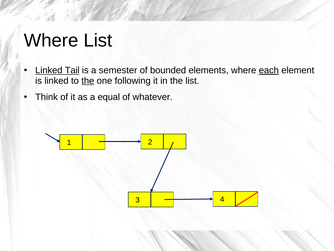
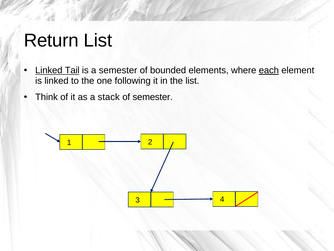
Where: Where -> Return (51, 40)
the underline: present -> none (88, 81)
equal: equal -> stack (109, 97)
of whatever: whatever -> semester (153, 97)
